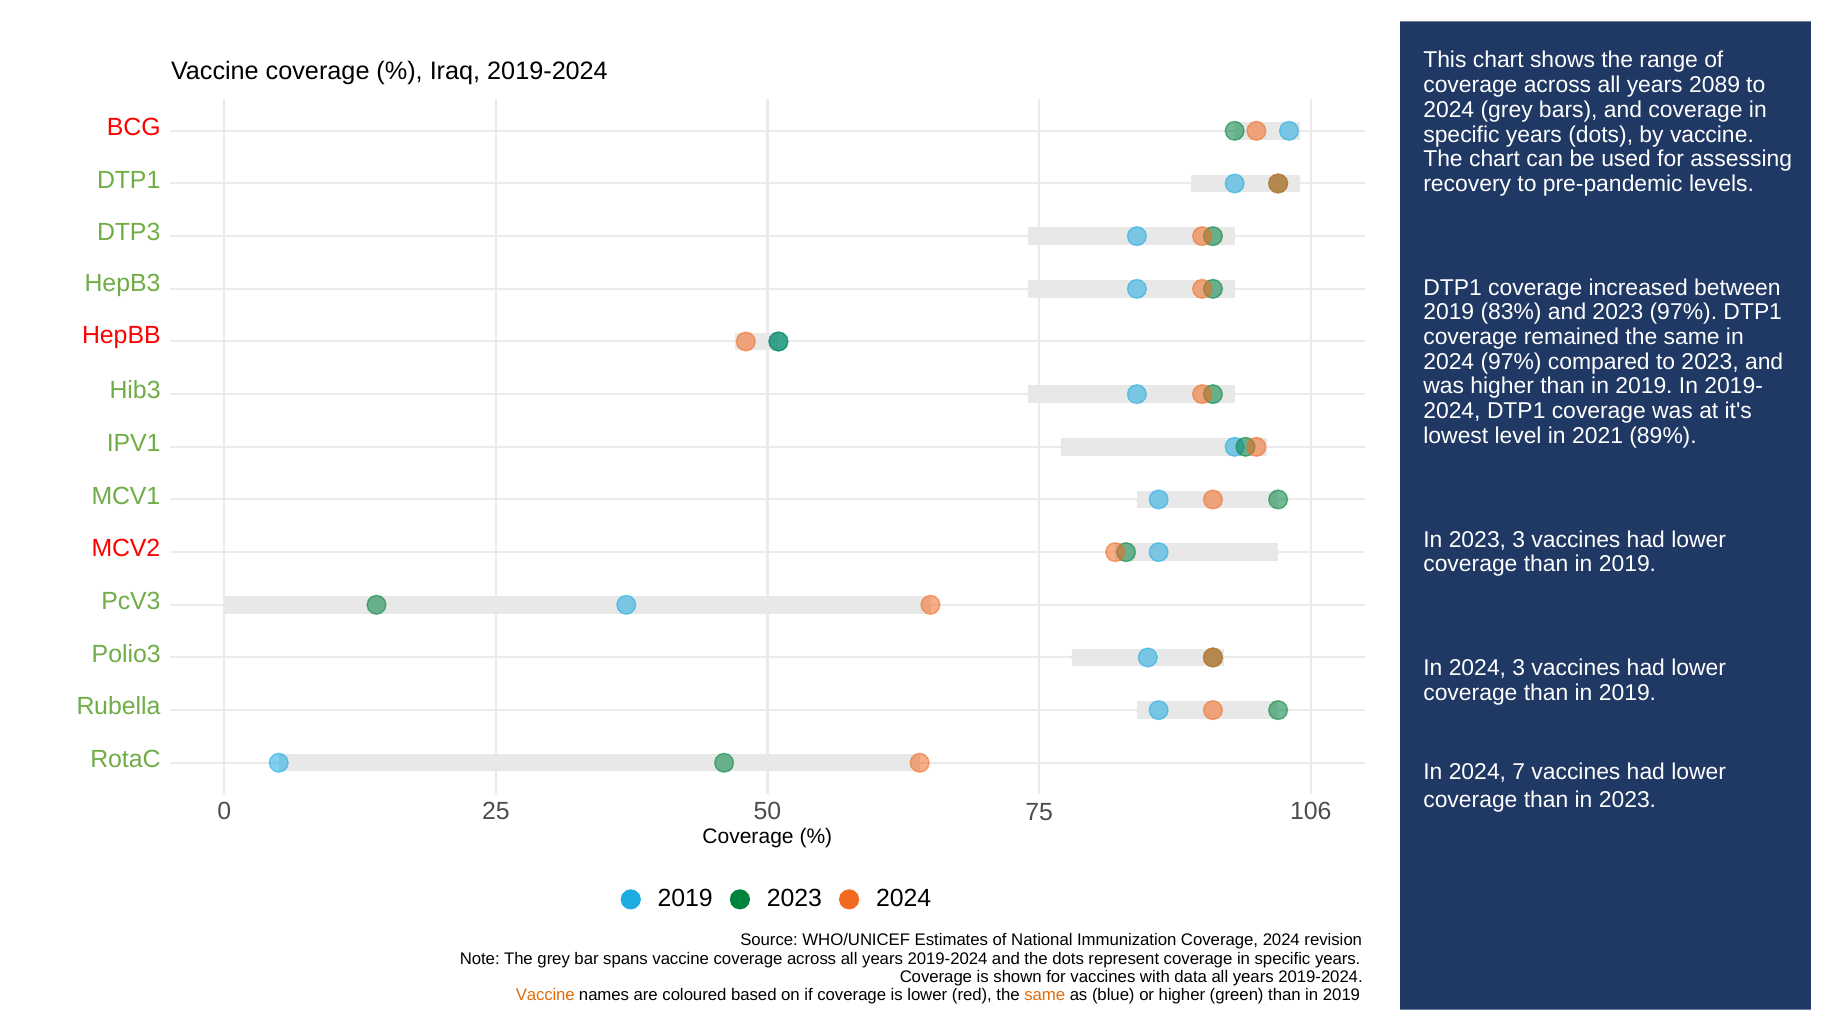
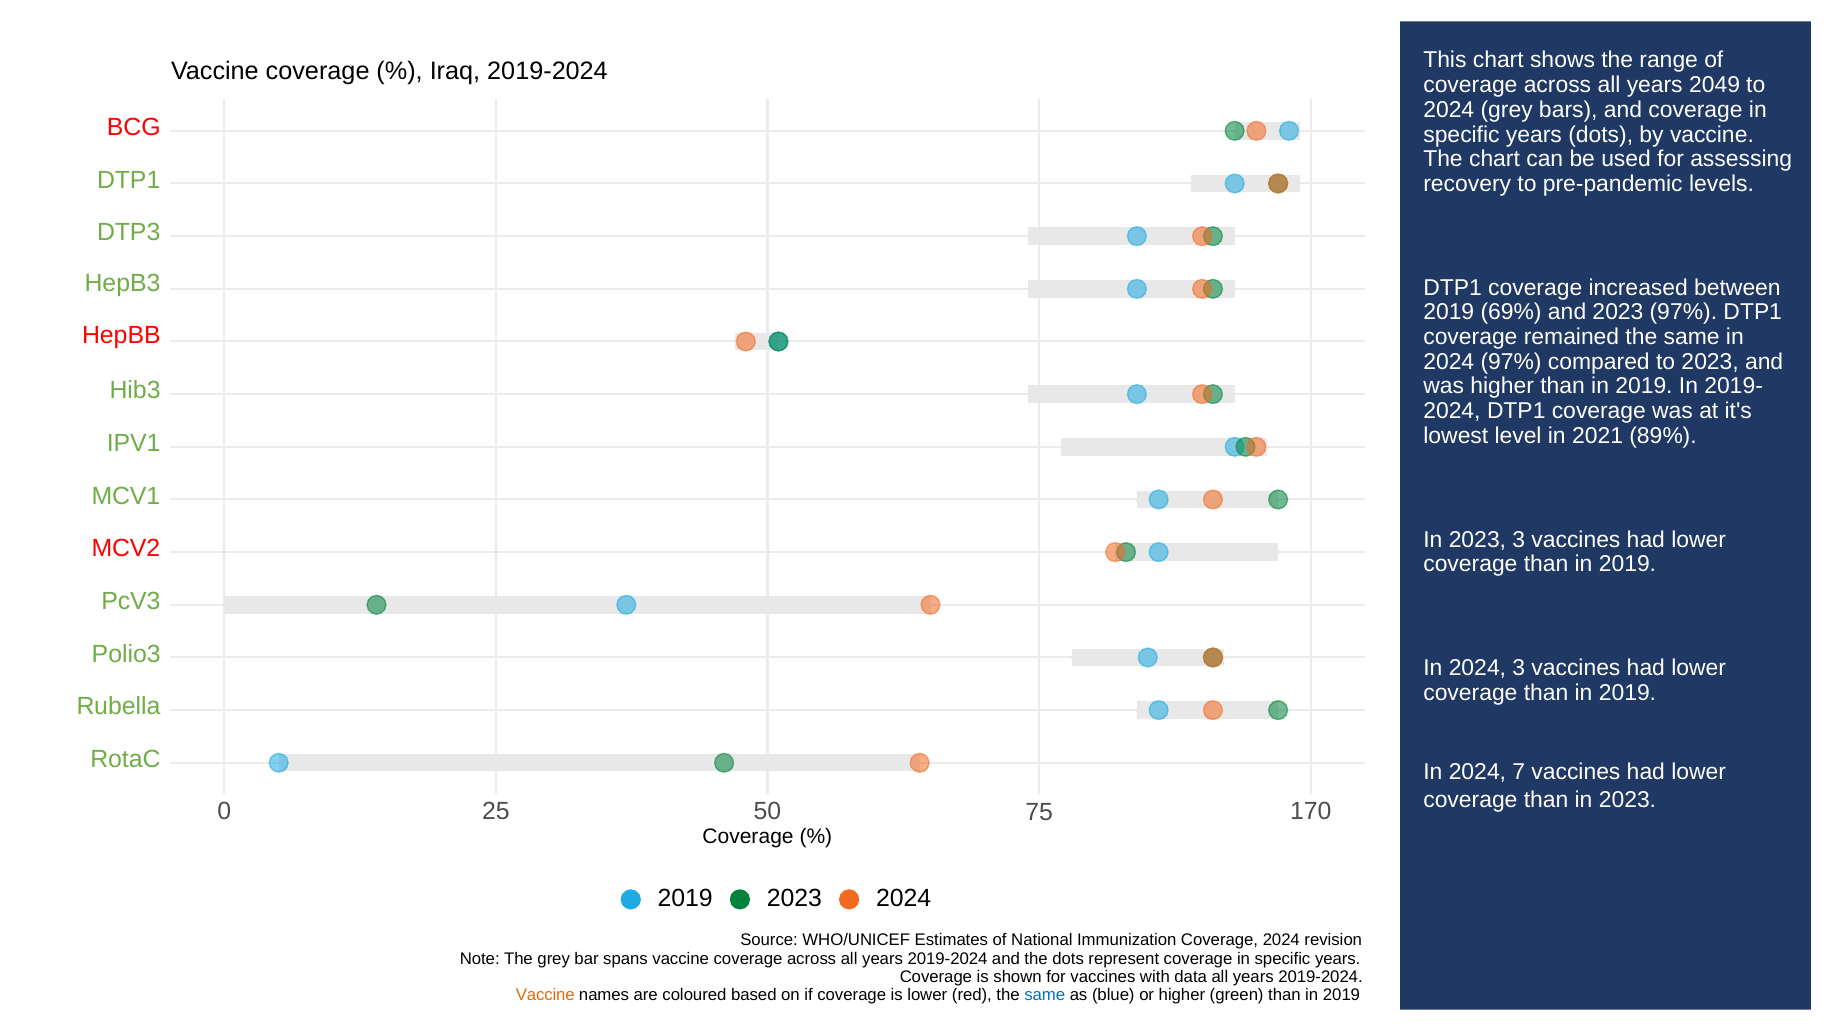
2089: 2089 -> 2049 (1715, 85)
83%: 83% -> 69% (1511, 312)
106: 106 -> 170 (1311, 812)
same colour: orange -> blue (1045, 995)
